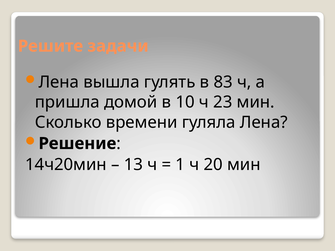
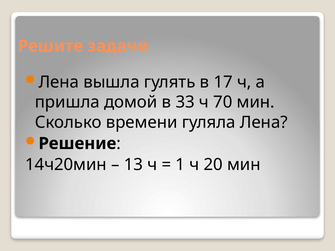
83: 83 -> 17 (223, 82)
10: 10 -> 33 (185, 102)
23: 23 -> 70 (223, 102)
